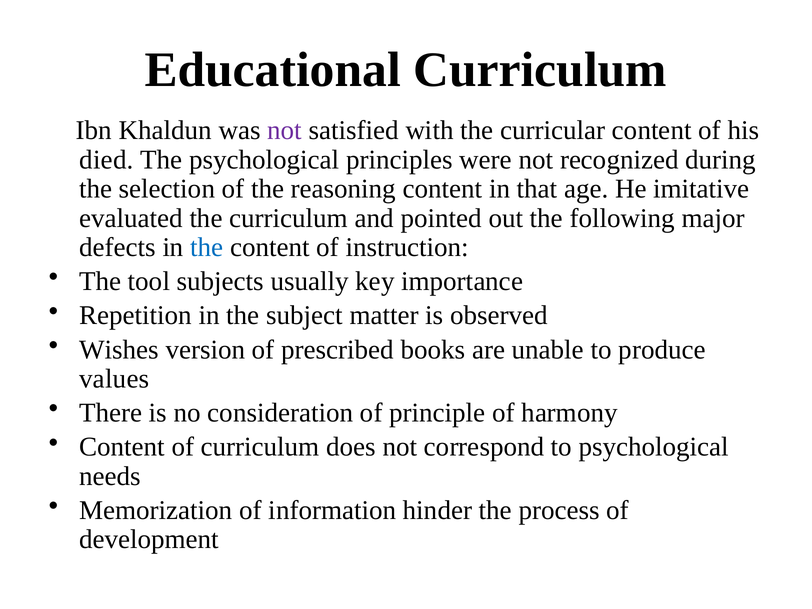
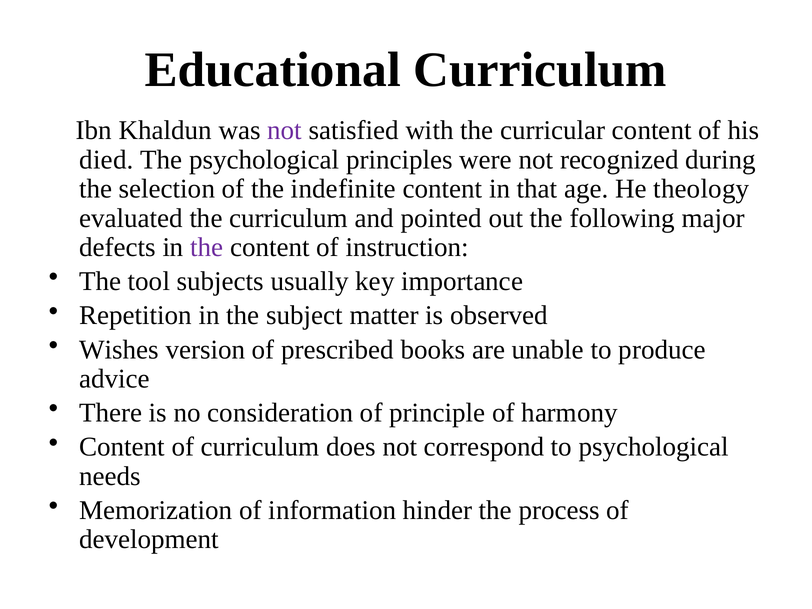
reasoning: reasoning -> indefinite (343, 189)
imitative: imitative -> theology (701, 189)
the colour: blue -> purple (207, 247)
values: values -> advice (114, 379)
